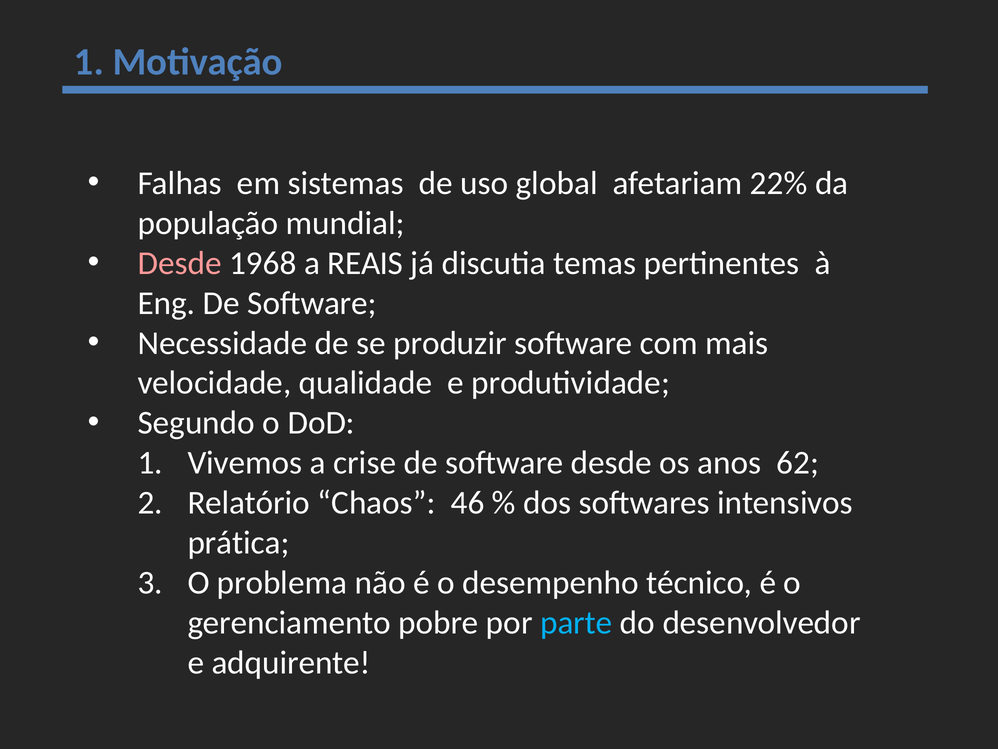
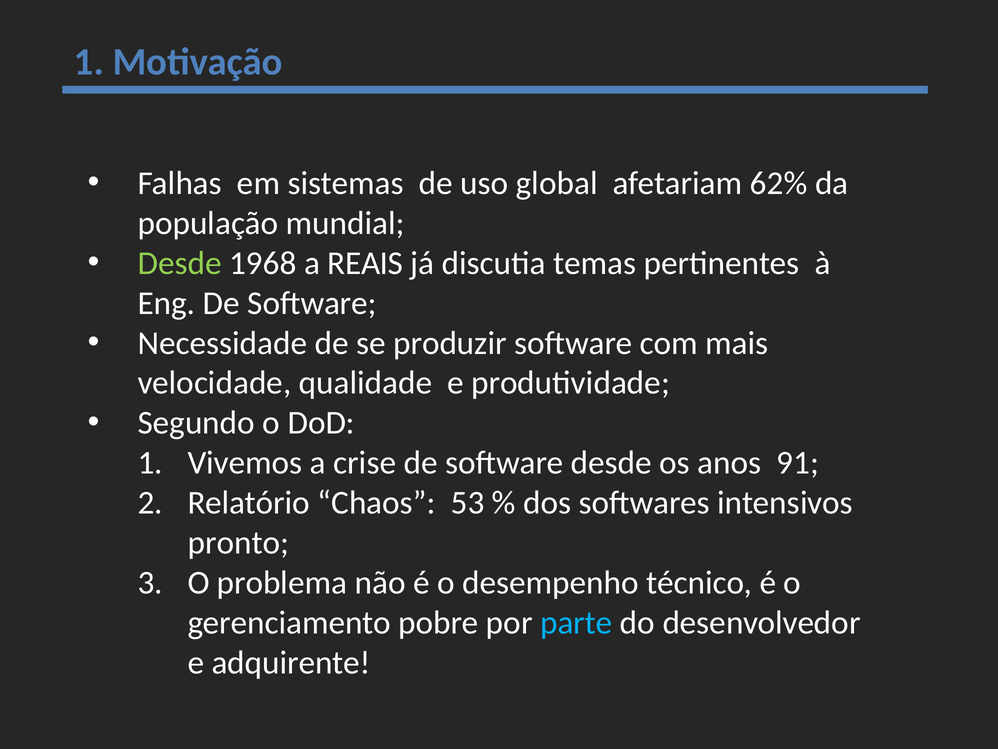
22%: 22% -> 62% (779, 183)
Desde colour: pink -> light green (180, 263)
62: 62 -> 91 (798, 463)
46: 46 -> 53 (468, 502)
prática: prática -> pronto (238, 542)
